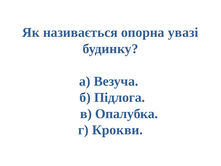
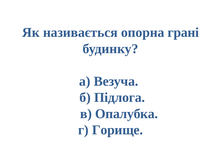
увазі: увазі -> грані (183, 32)
Крокви: Крокви -> Горище (117, 130)
